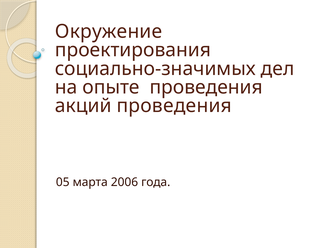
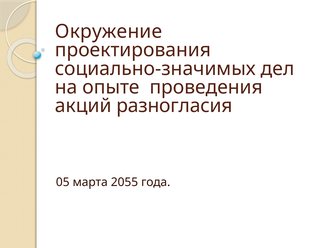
акций проведения: проведения -> разногласия (174, 105)
2006: 2006 -> 2055 (124, 182)
